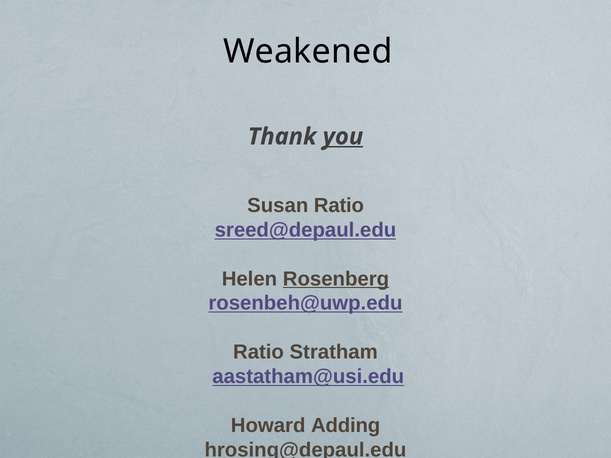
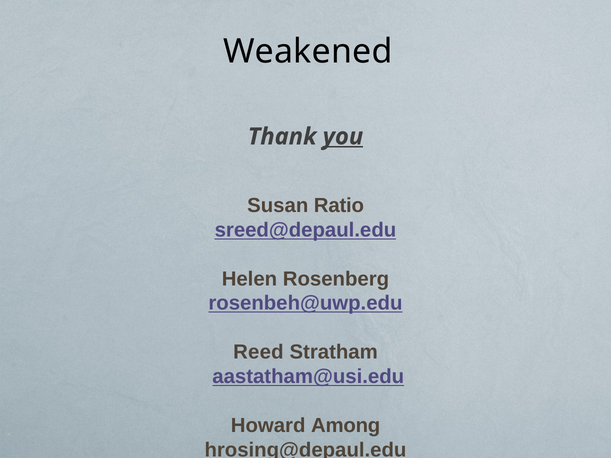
Rosenberg underline: present -> none (336, 279)
Ratio: Ratio -> Reed (258, 352)
Adding: Adding -> Among (346, 426)
